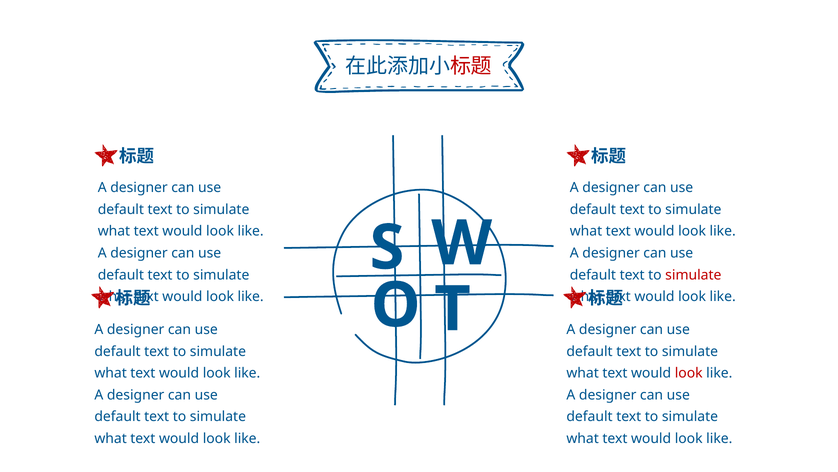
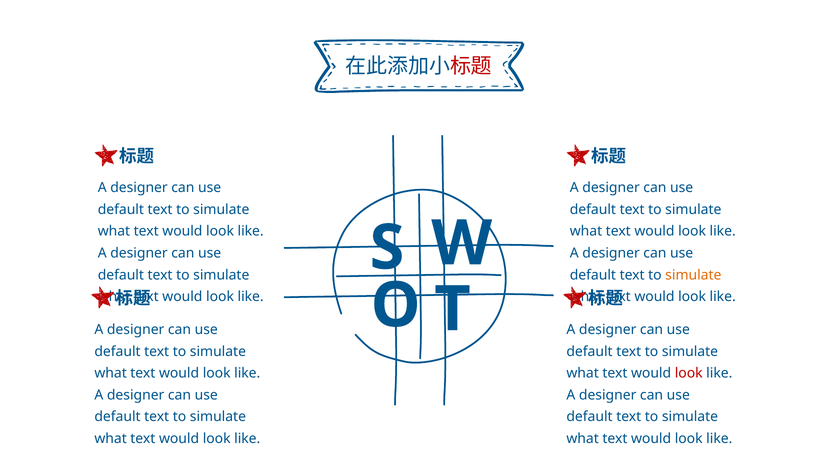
simulate colour: red -> orange (693, 275)
